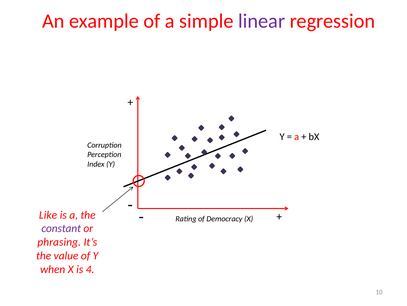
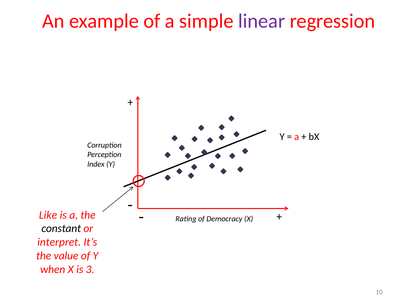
constant colour: purple -> black (61, 228)
phrasing: phrasing -> interpret (59, 242)
4: 4 -> 3 (90, 269)
